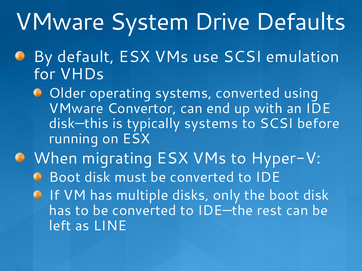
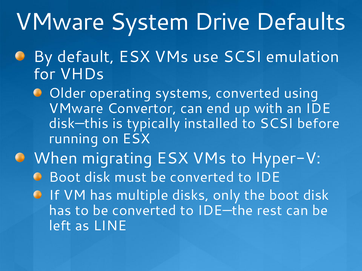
typically systems: systems -> installed (211, 124)
